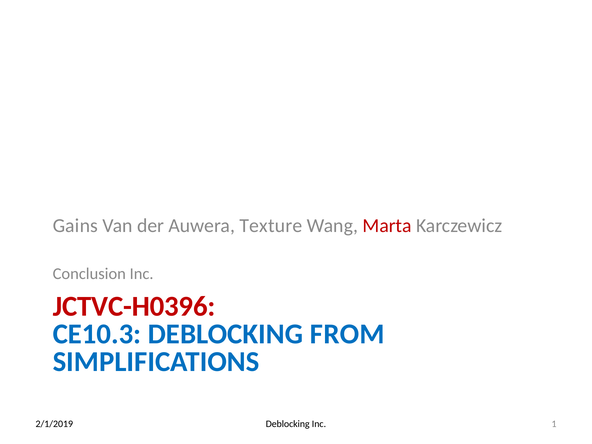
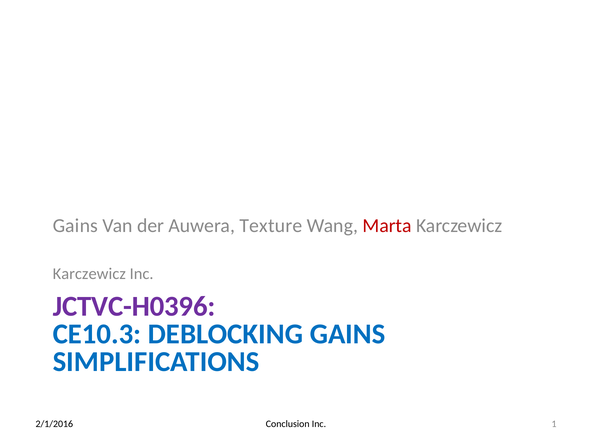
Conclusion: Conclusion -> Karczewicz (89, 274)
JCTVC-H0396 colour: red -> purple (134, 306)
DEBLOCKING FROM: FROM -> GAINS (348, 334)
Deblocking: Deblocking -> Conclusion (288, 424)
2/1/2019: 2/1/2019 -> 2/1/2016 (54, 424)
